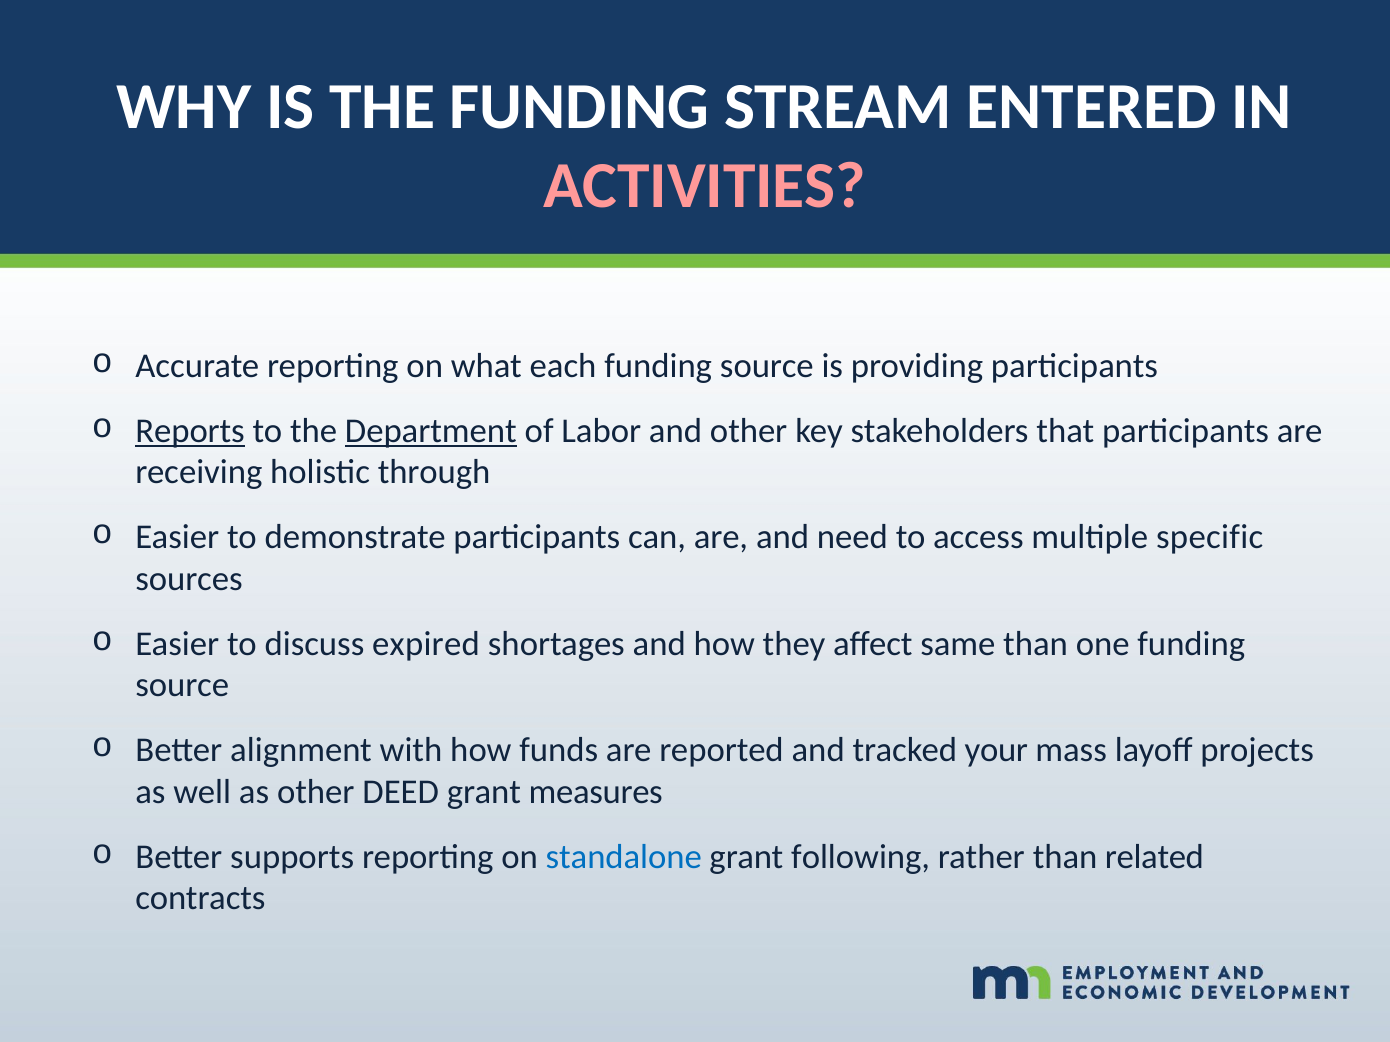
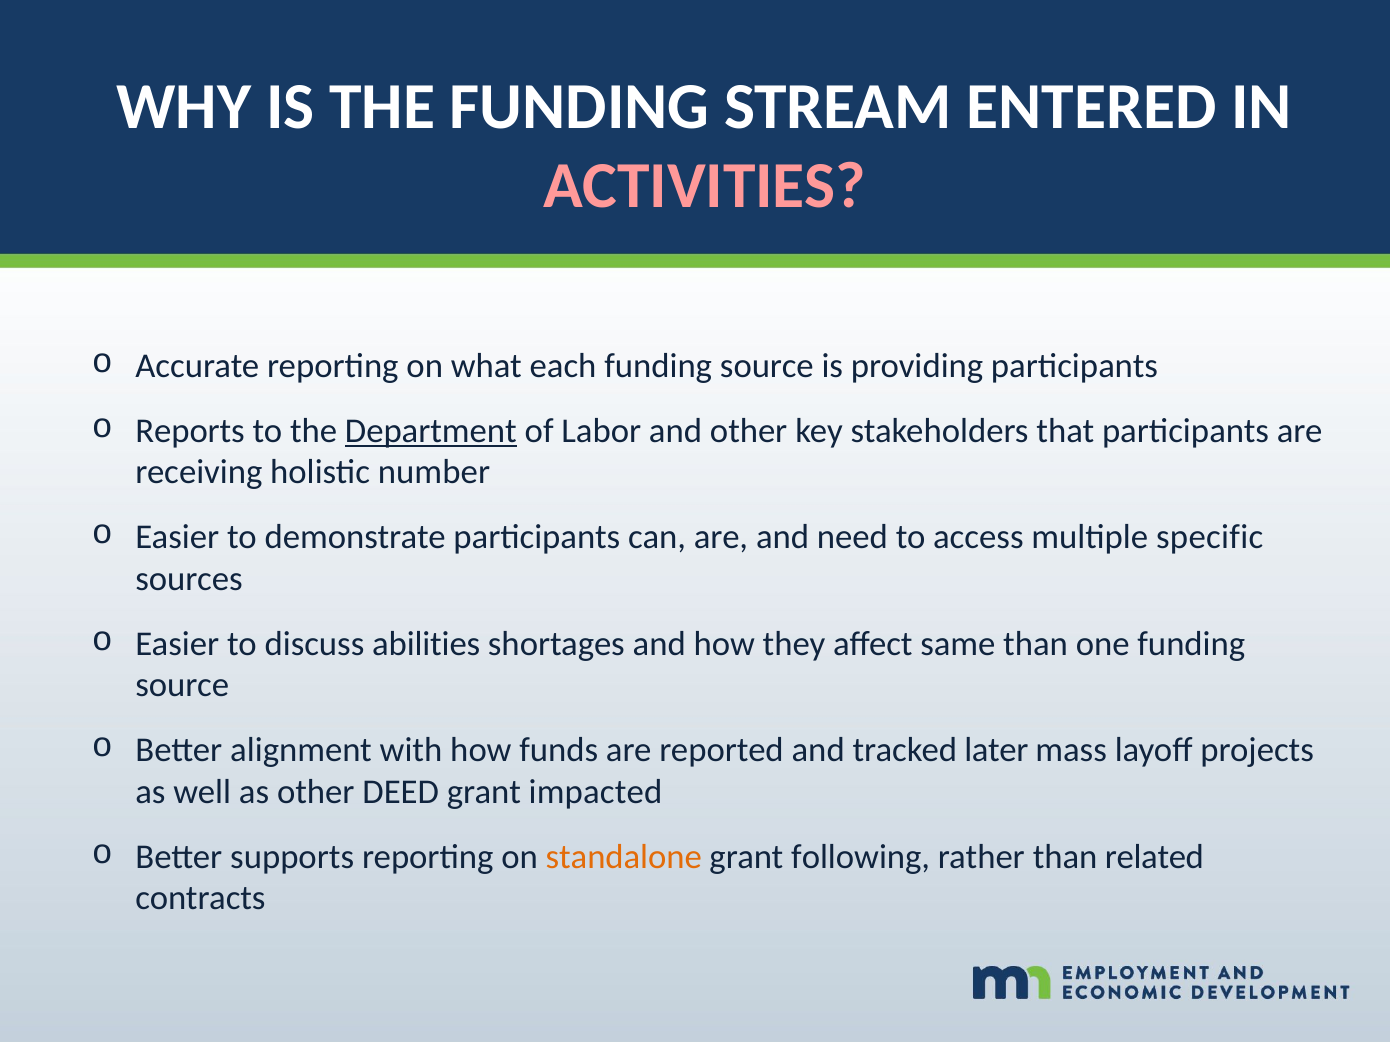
Reports underline: present -> none (190, 431)
through: through -> number (434, 473)
expired: expired -> abilities (426, 644)
your: your -> later (996, 751)
measures: measures -> impacted (595, 792)
standalone colour: blue -> orange (624, 857)
